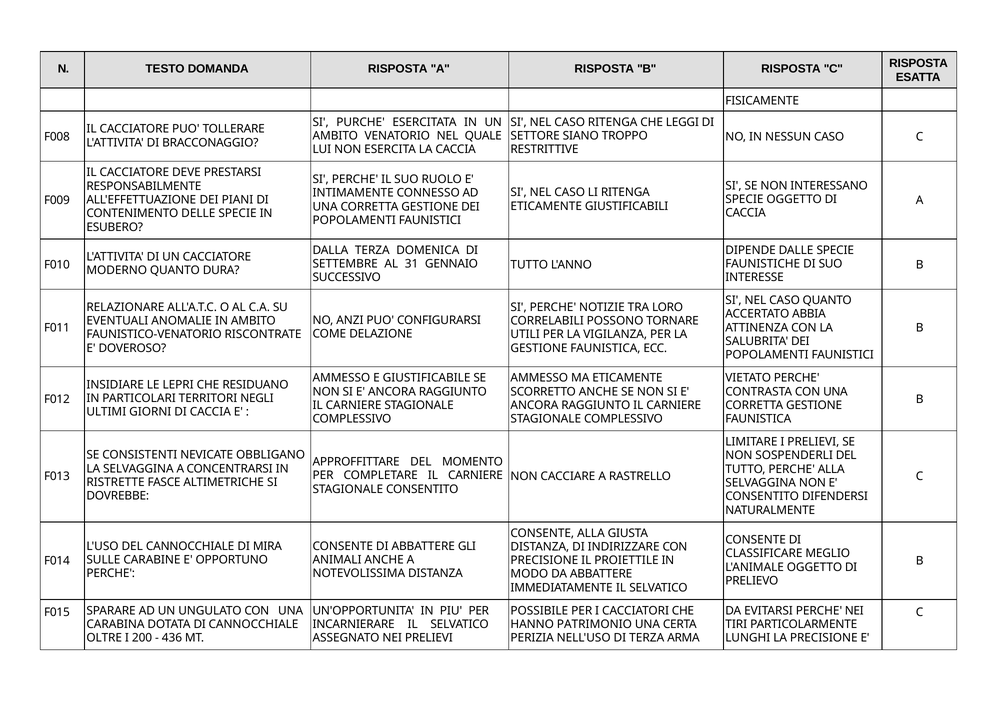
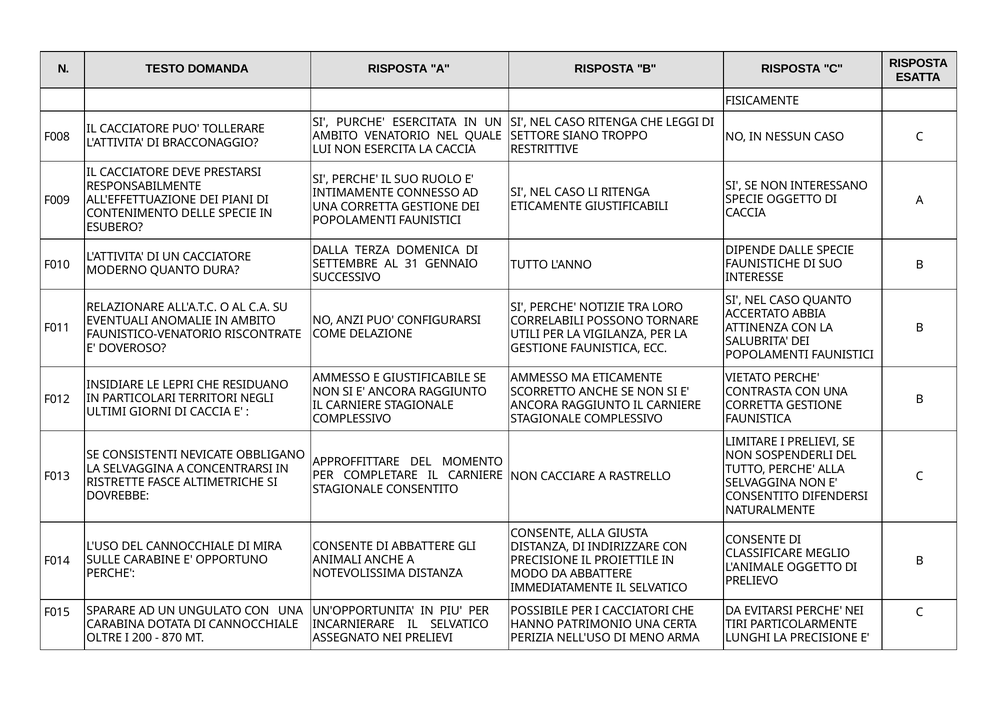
436: 436 -> 870 (172, 638)
DI TERZA: TERZA -> MENO (647, 638)
